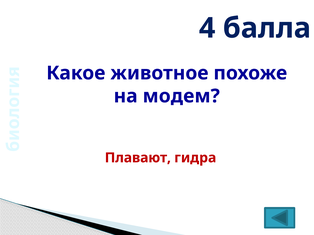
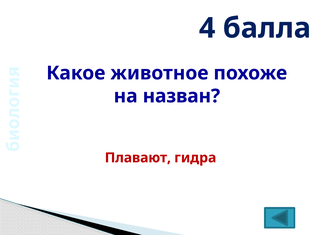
модем: модем -> назван (181, 96)
